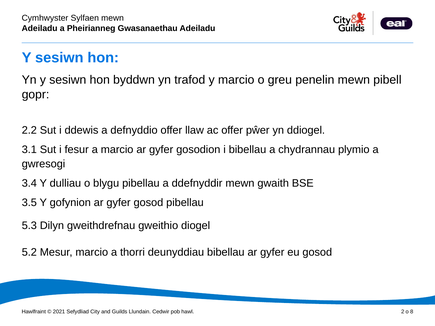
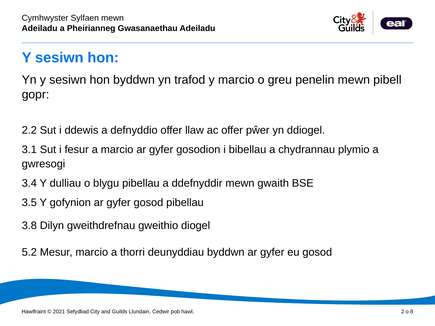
5.3: 5.3 -> 3.8 (29, 226)
deunyddiau bibellau: bibellau -> byddwn (226, 252)
